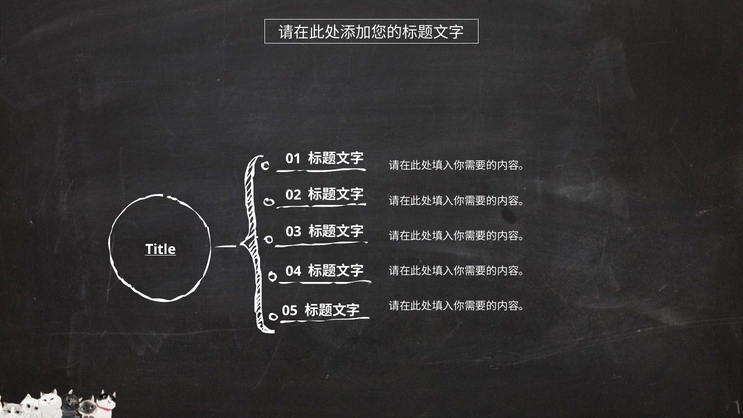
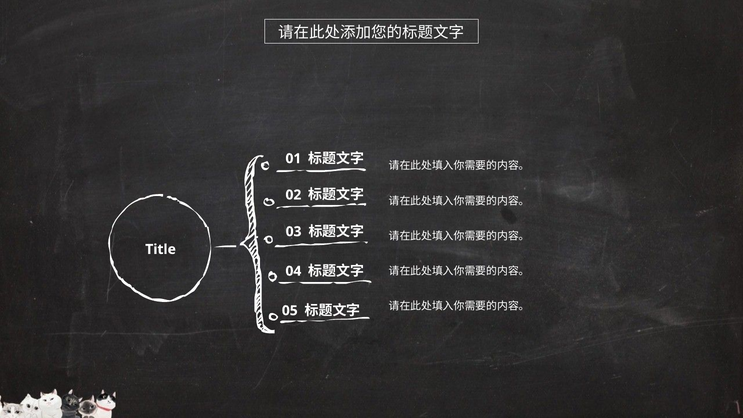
Title underline: present -> none (161, 249)
